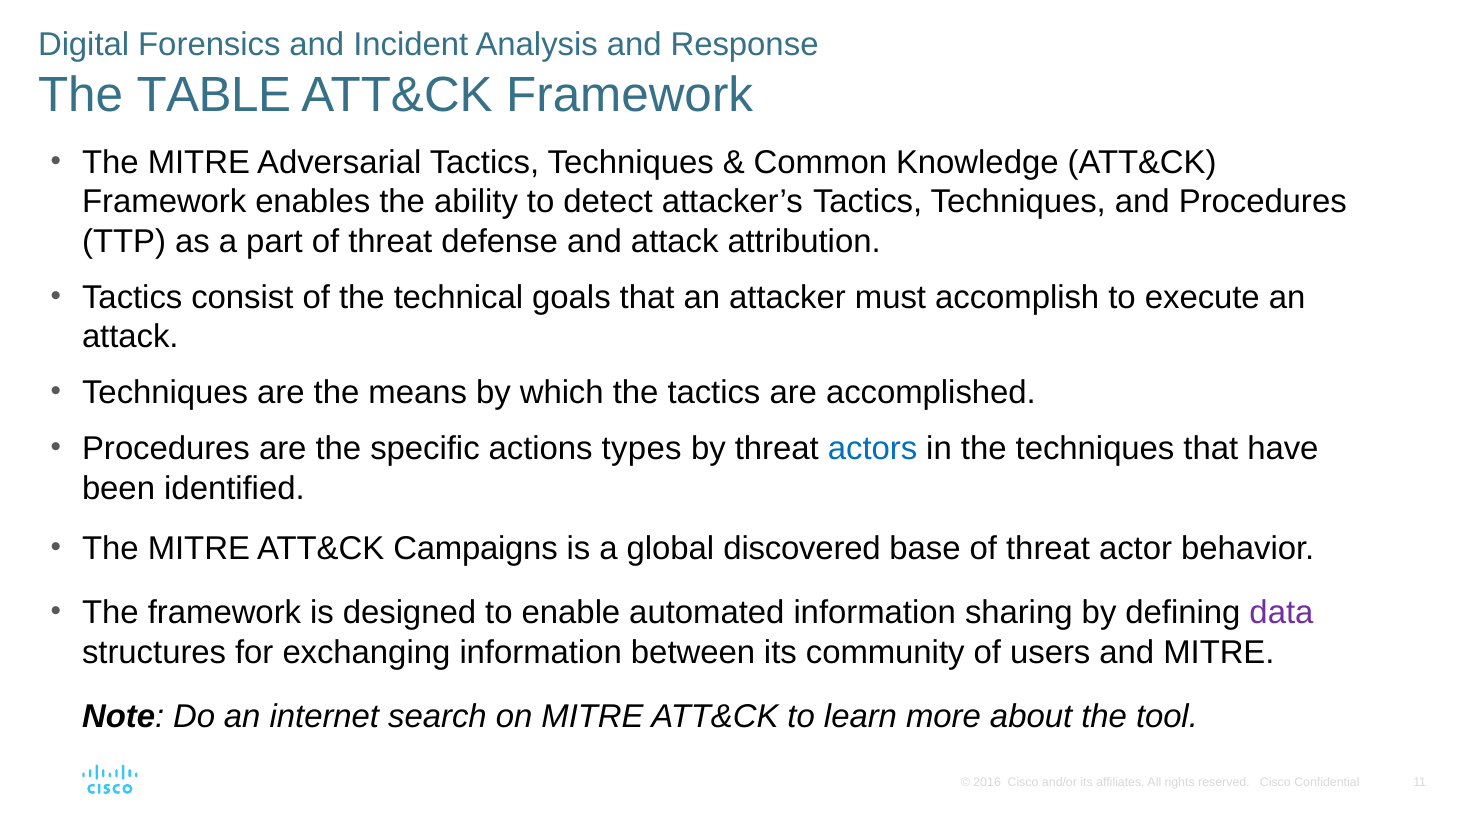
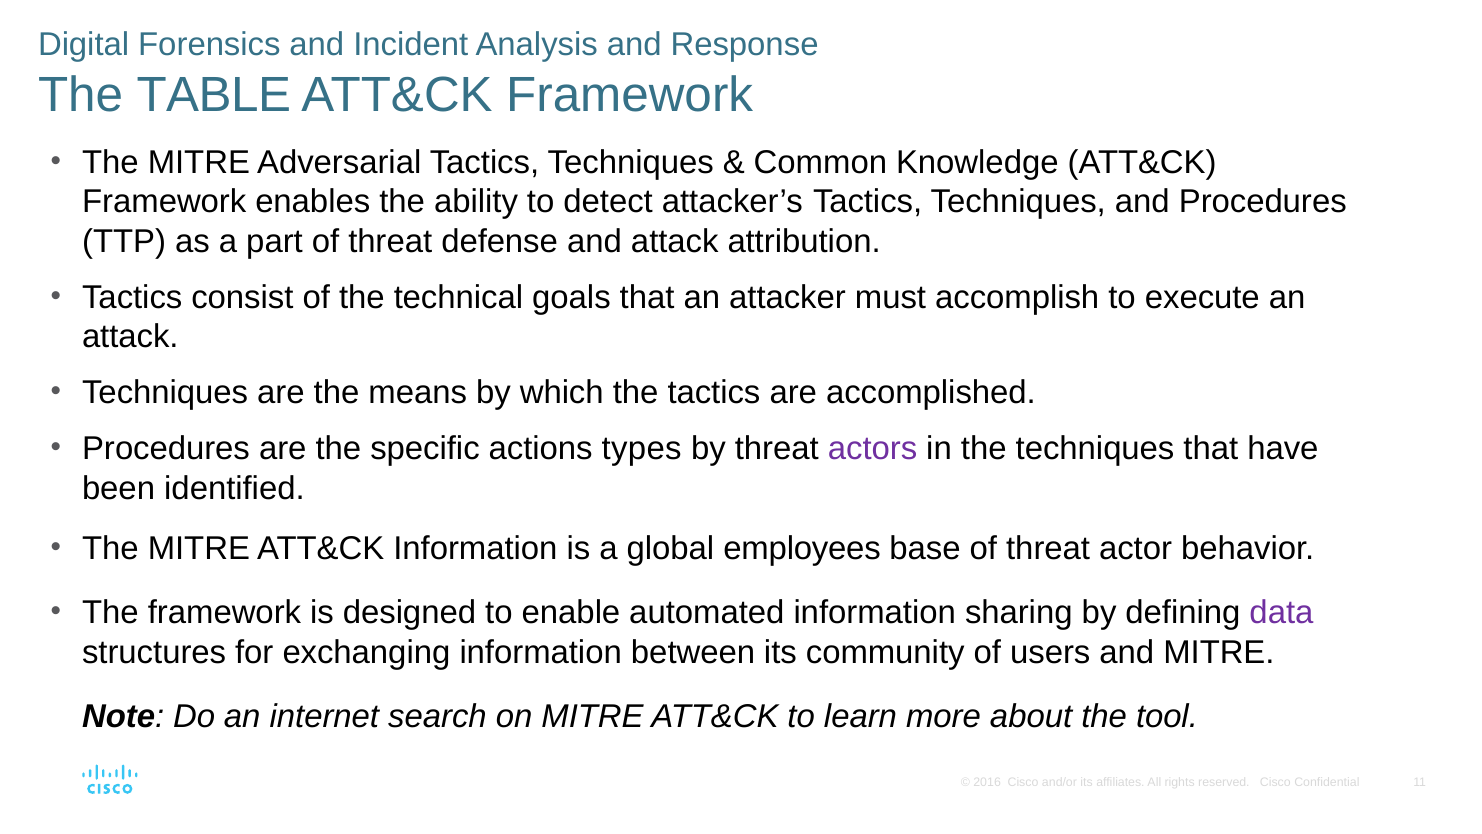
actors colour: blue -> purple (873, 449)
ATT&CK Campaigns: Campaigns -> Information (475, 548)
discovered: discovered -> employees (802, 548)
